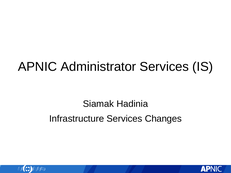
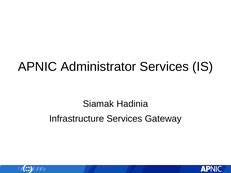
Changes: Changes -> Gateway (163, 119)
